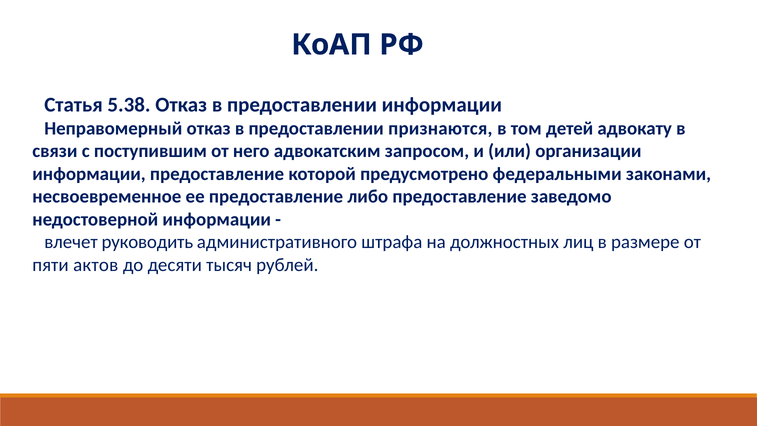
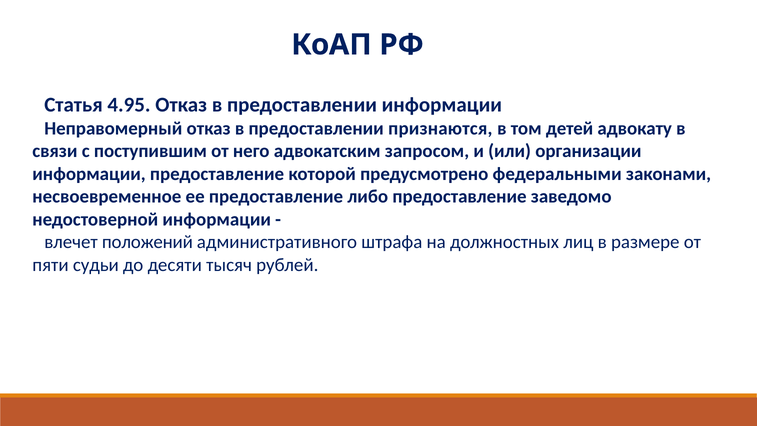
5.38: 5.38 -> 4.95 (129, 105)
руководить: руководить -> положений (147, 242)
актов: актов -> судьи (96, 265)
